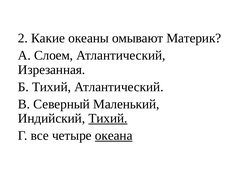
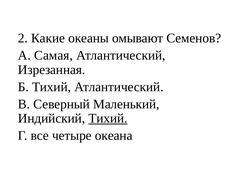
Материк: Материк -> Семенов (194, 38)
Слоем: Слоем -> Самая (53, 55)
океана underline: present -> none (114, 136)
